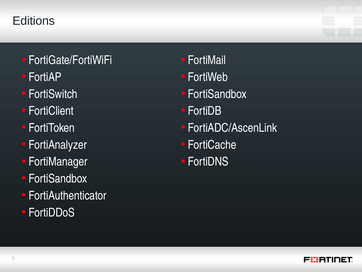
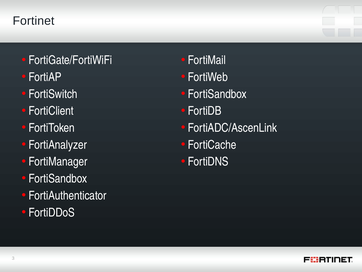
Editions: Editions -> Fortinet (34, 21)
